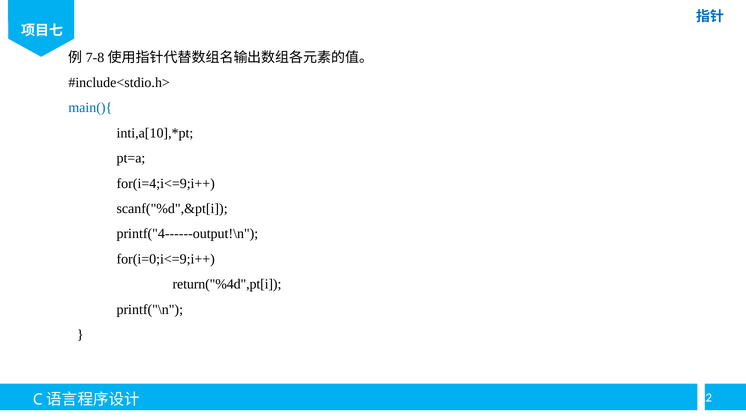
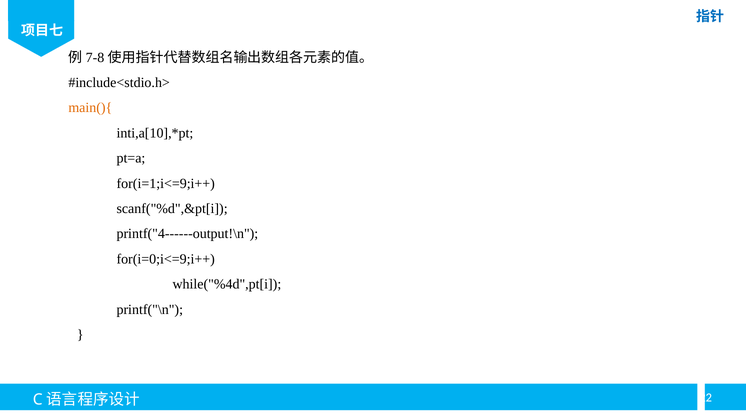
main(){ colour: blue -> orange (90, 108)
for(i=4;i<=9;i++: for(i=4;i<=9;i++ -> for(i=1;i<=9;i++ (166, 183)
return("%4d",pt[i: return("%4d",pt[i -> while("%4d",pt[i (227, 284)
